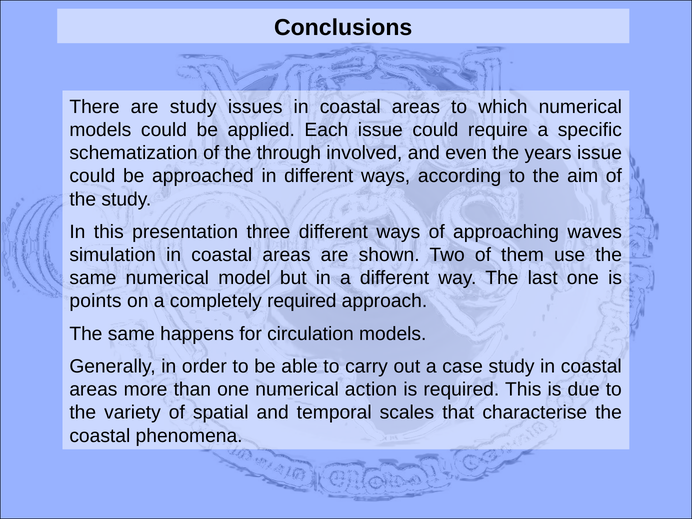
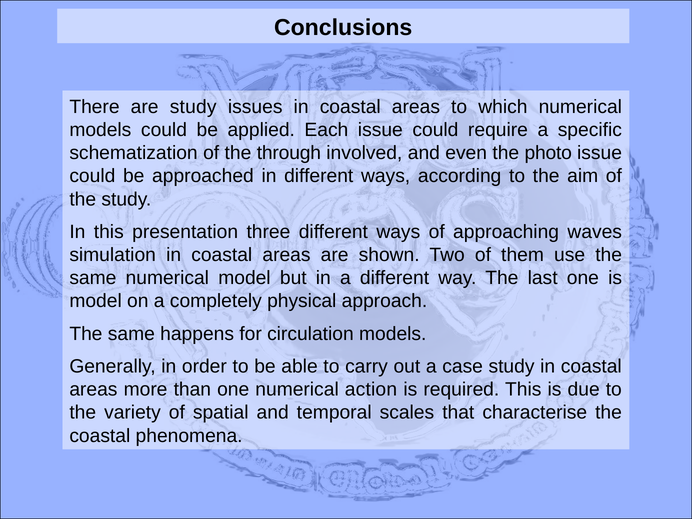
years: years -> photo (548, 153)
points: points -> model (96, 301)
completely required: required -> physical (302, 301)
